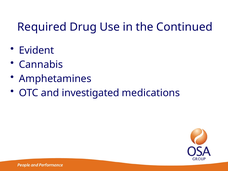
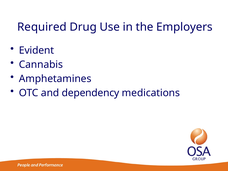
Continued: Continued -> Employers (184, 27)
investigated: investigated -> dependency (91, 93)
